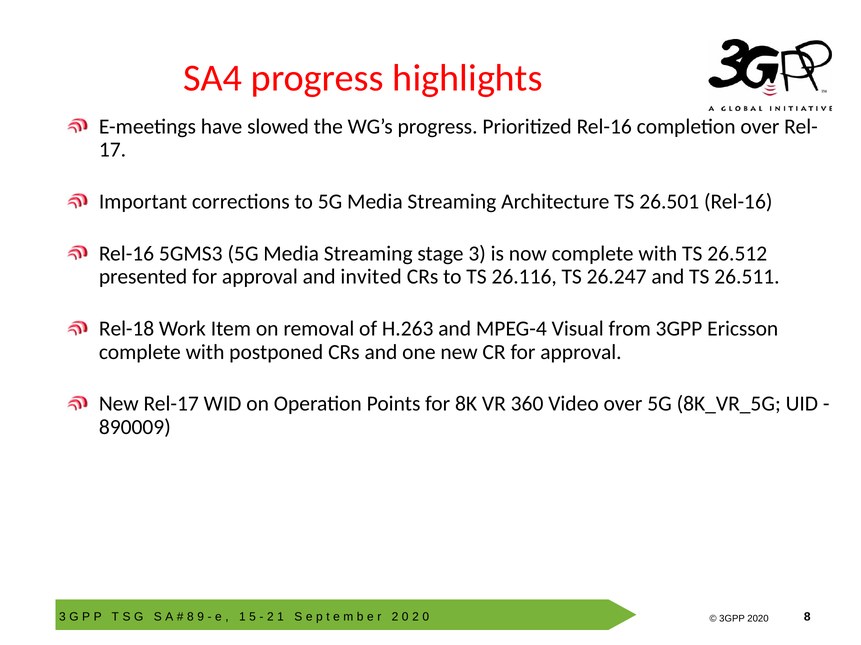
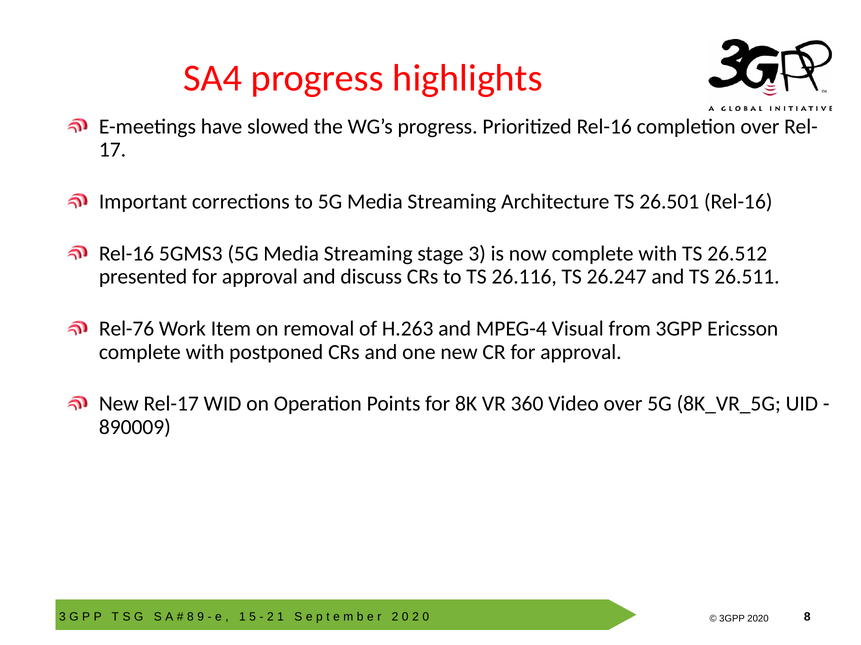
invited: invited -> discuss (371, 277)
Rel-18: Rel-18 -> Rel-76 (127, 329)
